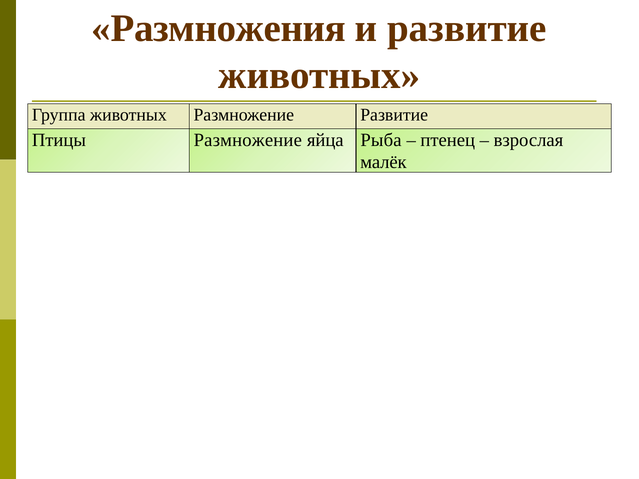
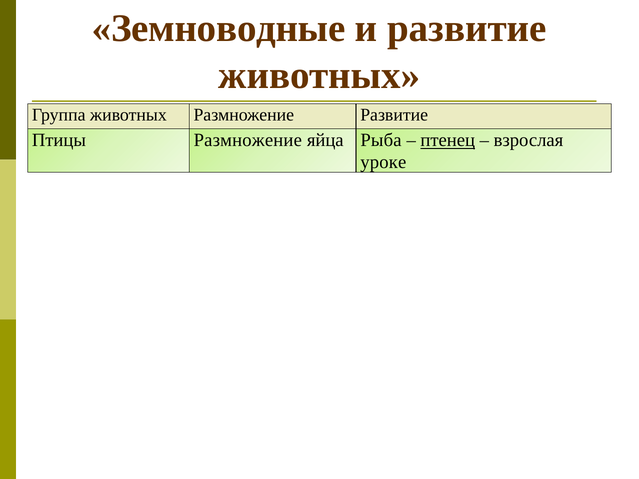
Размножения: Размножения -> Земноводные (219, 28)
птенец underline: none -> present (448, 140)
малёк: малёк -> уроке (383, 162)
